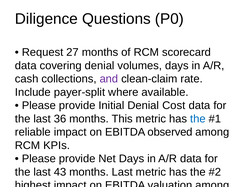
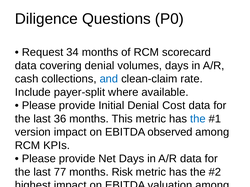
27: 27 -> 34 (73, 52)
and colour: purple -> blue (109, 79)
reliable: reliable -> version (33, 132)
43: 43 -> 77 (60, 172)
months Last: Last -> Risk (122, 172)
